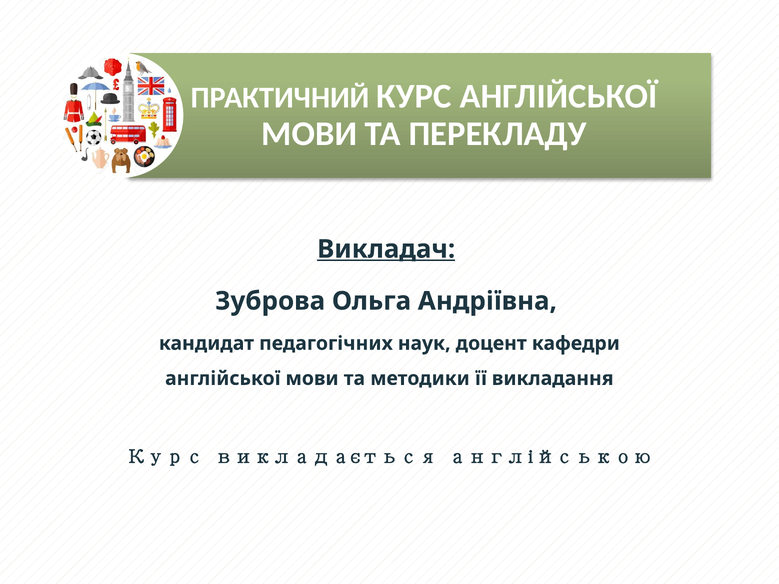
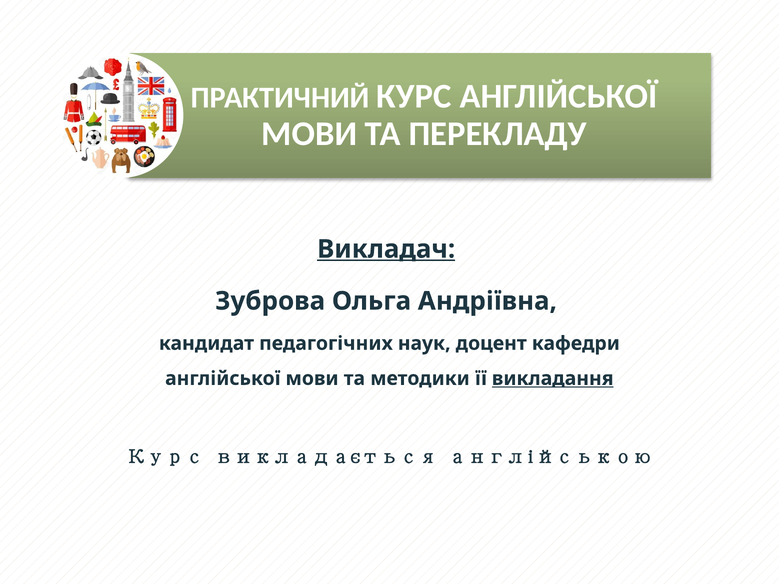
викладання underline: none -> present (553, 379)
